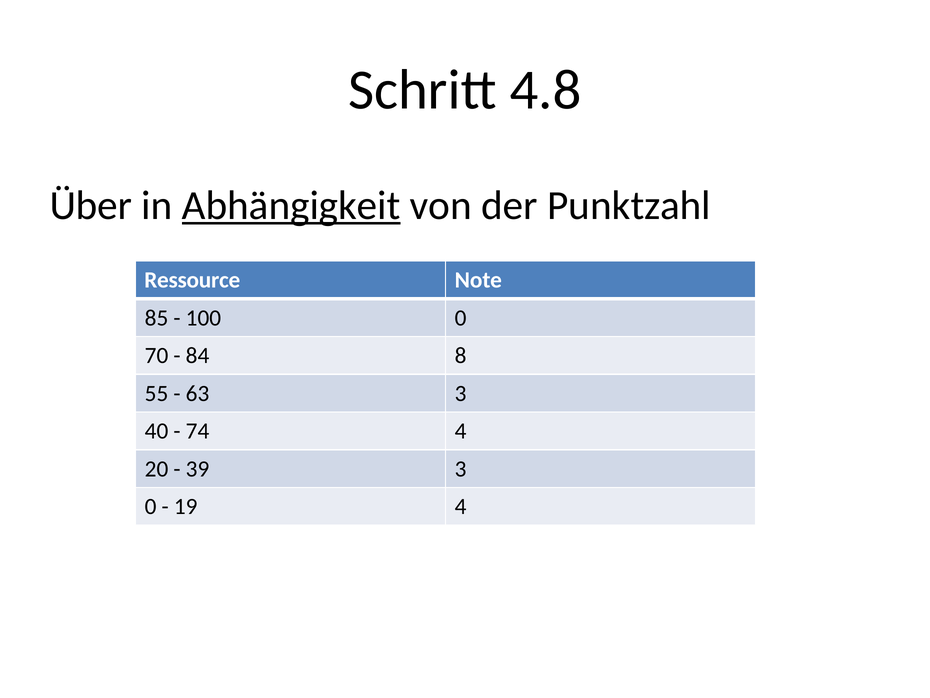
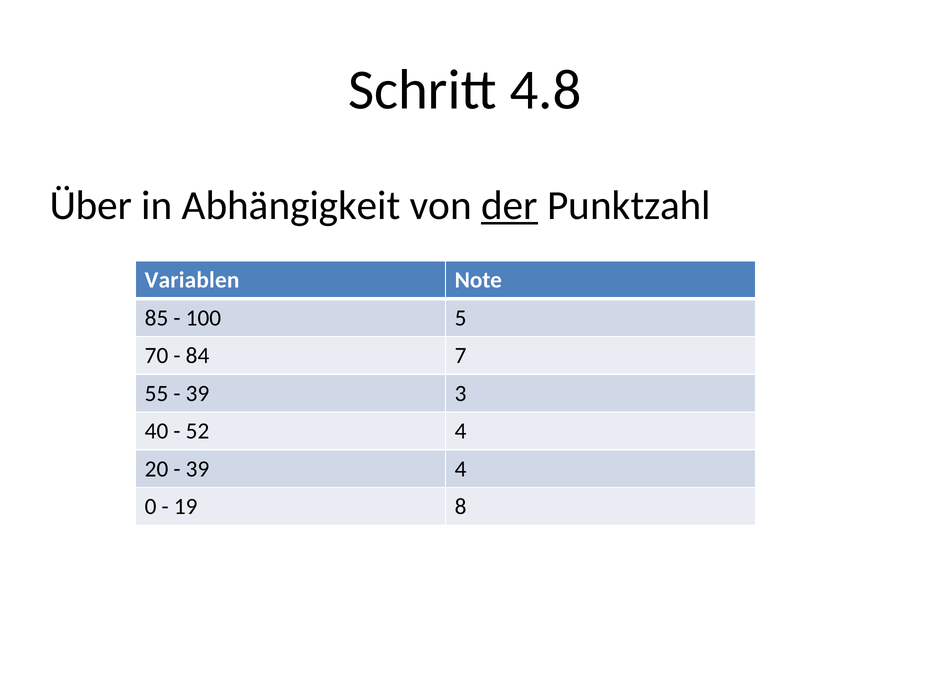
Abhängigkeit underline: present -> none (291, 205)
der underline: none -> present (509, 205)
Ressource: Ressource -> Variablen (192, 280)
100 0: 0 -> 5 (461, 318)
8: 8 -> 7 (461, 355)
63: 63 -> 39 (198, 393)
74: 74 -> 52 (198, 431)
39 3: 3 -> 4 (461, 469)
19 4: 4 -> 8 (461, 506)
